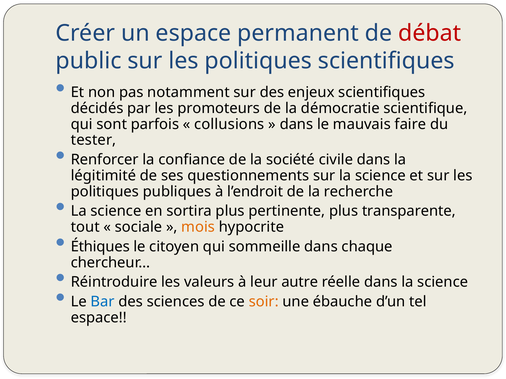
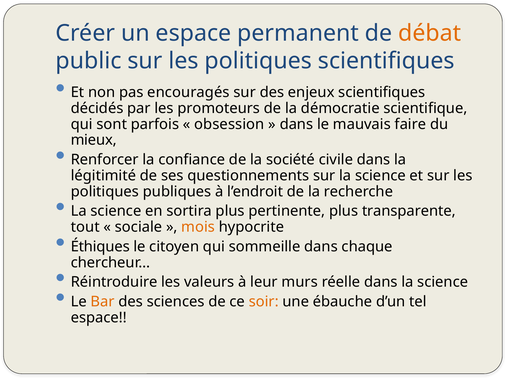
débat colour: red -> orange (430, 33)
notamment: notamment -> encouragés (188, 93)
collusions: collusions -> obsession (229, 124)
tester: tester -> mieux (94, 140)
autre: autre -> murs (300, 282)
Bar colour: blue -> orange (103, 302)
